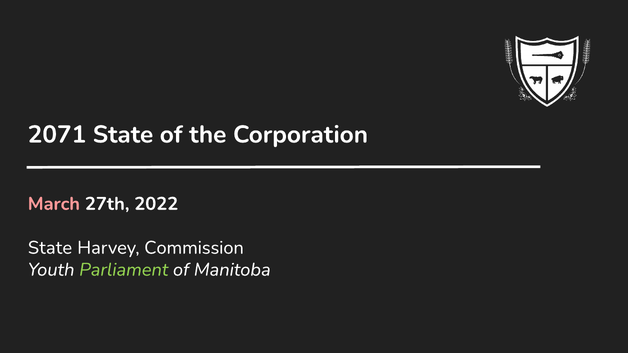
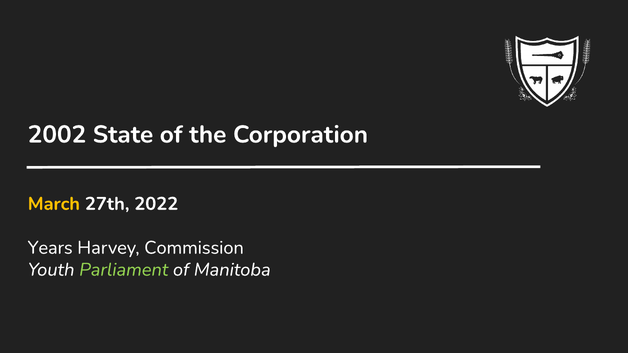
2071: 2071 -> 2002 (57, 135)
March colour: pink -> yellow (54, 204)
State: State -> Years (50, 248)
